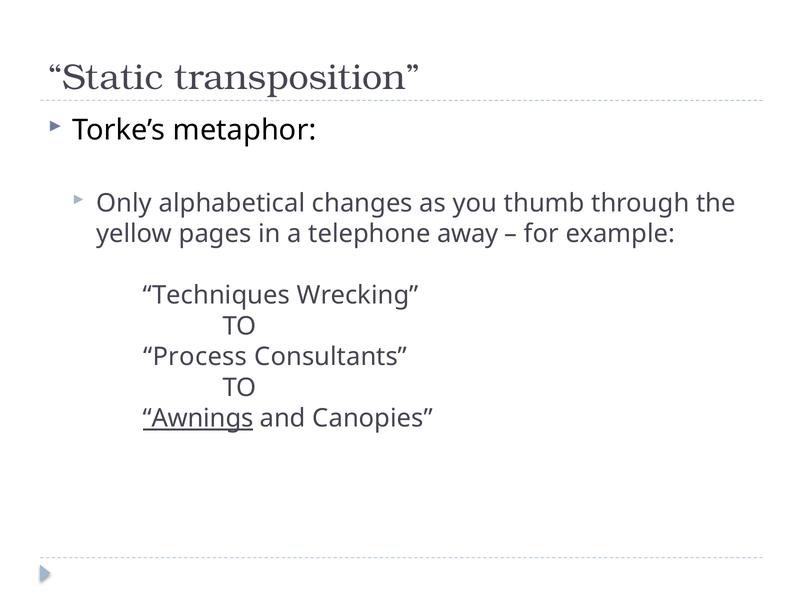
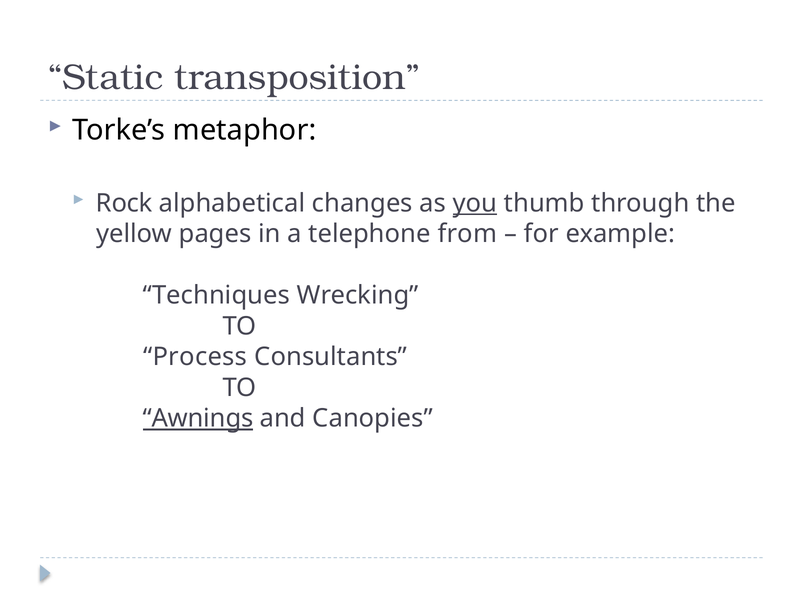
Only: Only -> Rock (124, 203)
you underline: none -> present (475, 203)
away: away -> from (467, 234)
